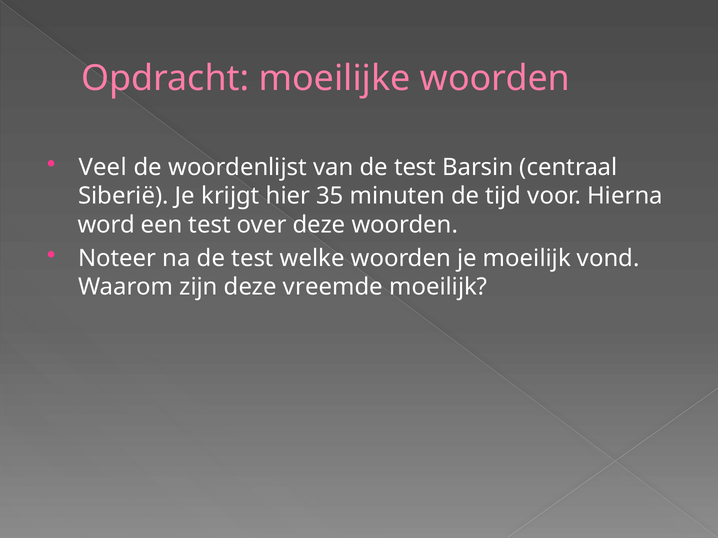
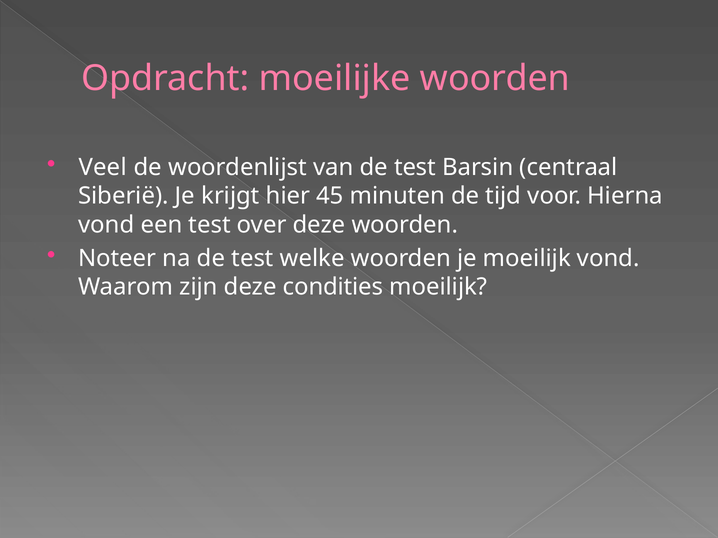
35: 35 -> 45 (330, 196)
word: word -> vond (106, 225)
vreemde: vreemde -> condities (333, 287)
